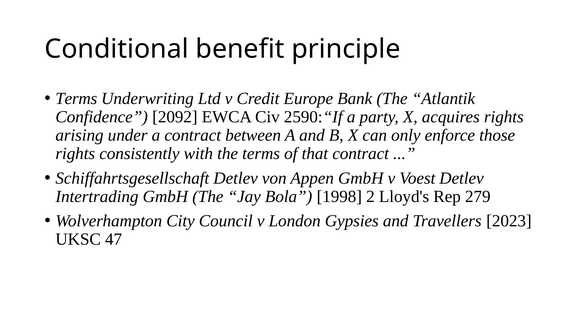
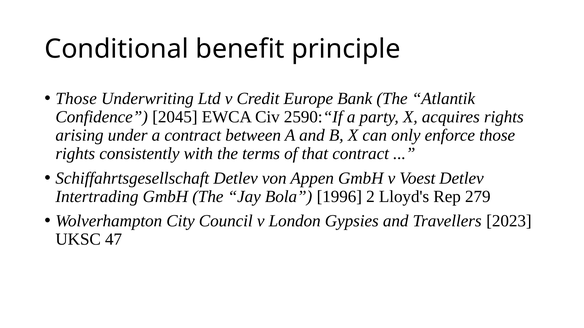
Terms: Terms -> Those (76, 99)
2092: 2092 -> 2045 (175, 117)
1998: 1998 -> 1996 (339, 197)
